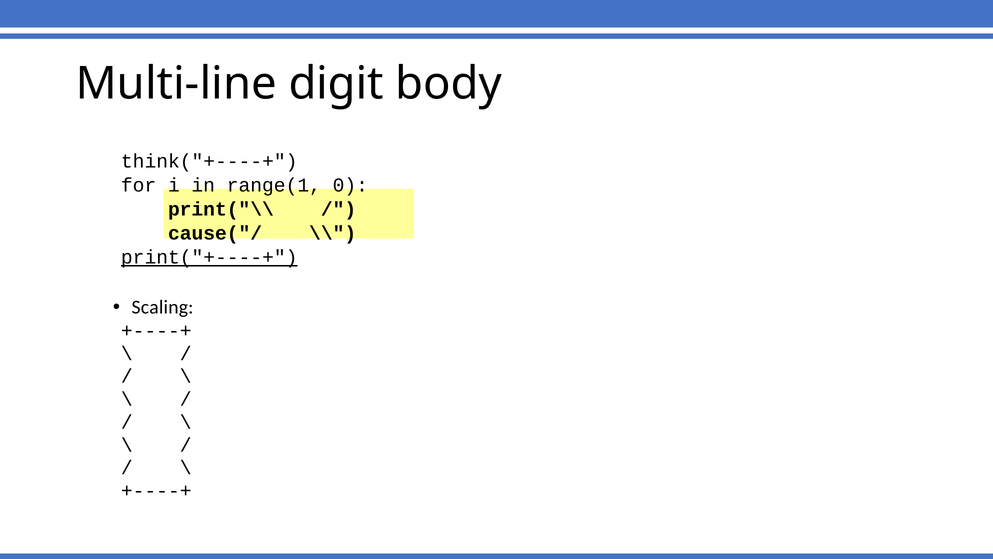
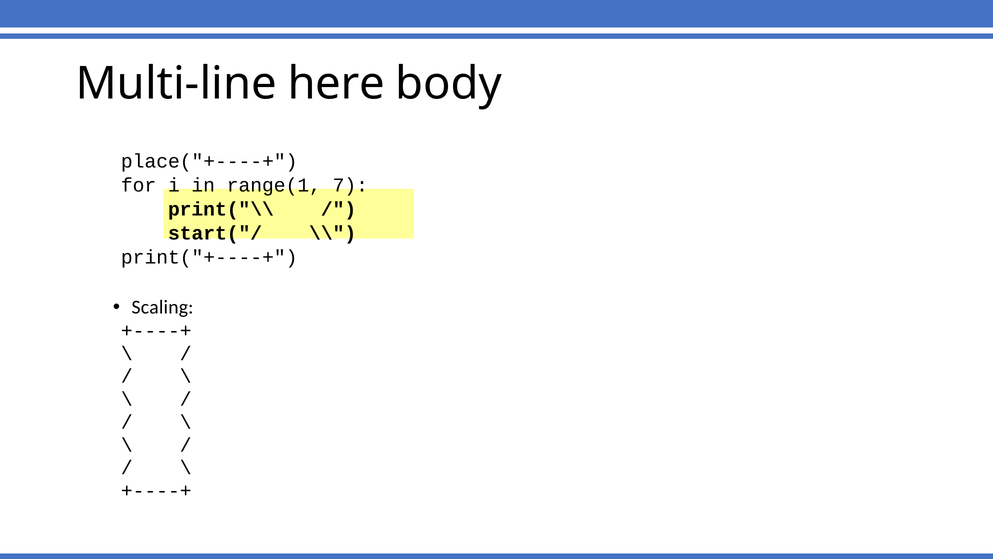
digit: digit -> here (336, 83)
think("+----+: think("+----+ -> place("+----+ (209, 161)
0: 0 -> 7 (350, 185)
cause("/: cause("/ -> start("/ (215, 233)
print("+----+ underline: present -> none (209, 257)
